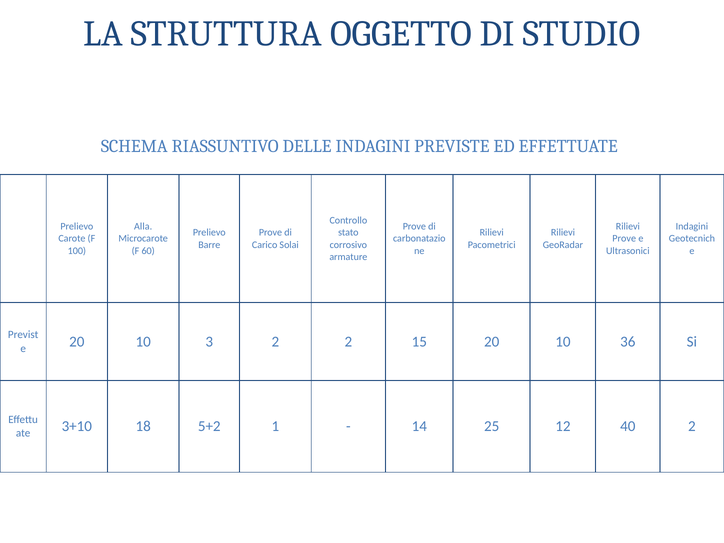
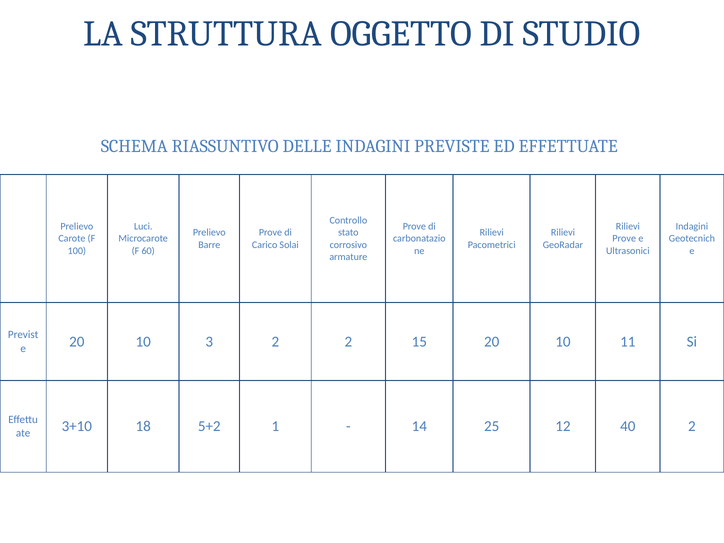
Alla: Alla -> Luci (143, 226)
36: 36 -> 11 (628, 342)
